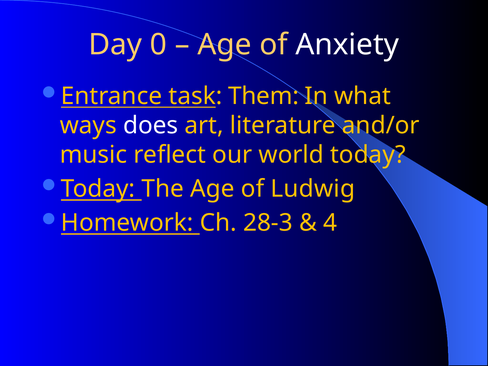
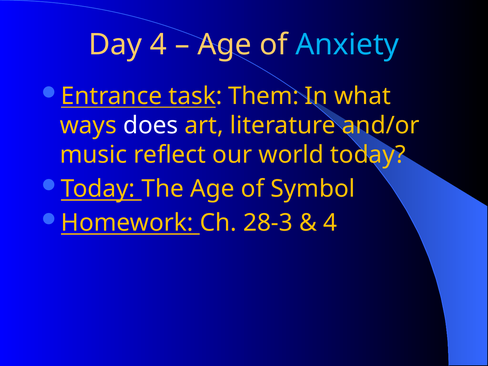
Day 0: 0 -> 4 (158, 45)
Anxiety colour: white -> light blue (347, 45)
Ludwig: Ludwig -> Symbol (313, 189)
